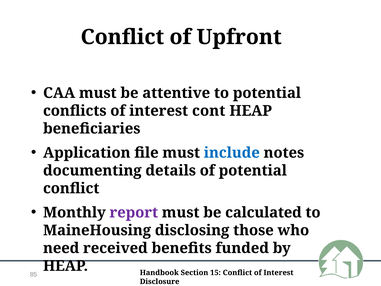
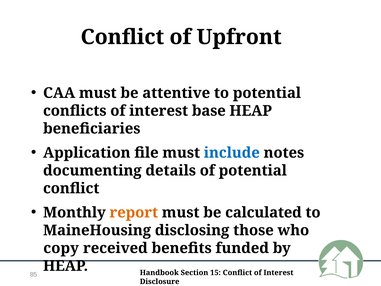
cont: cont -> base (209, 111)
report colour: purple -> orange (134, 212)
need: need -> copy (61, 248)
